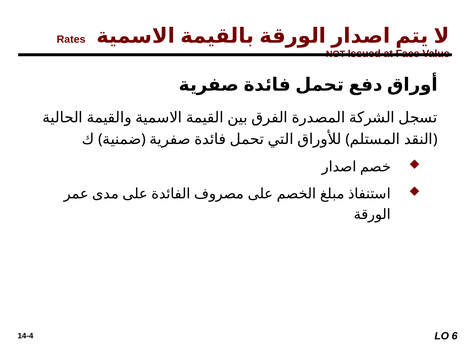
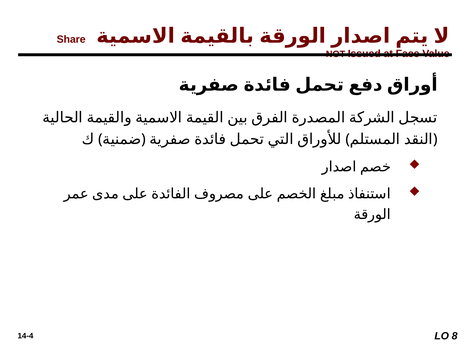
Rates: Rates -> Share (71, 39)
6: 6 -> 8 (455, 337)
